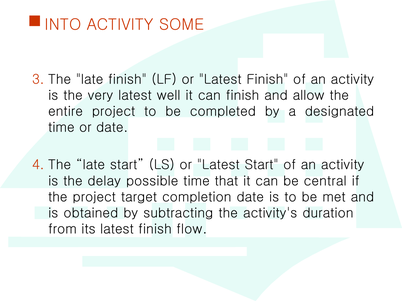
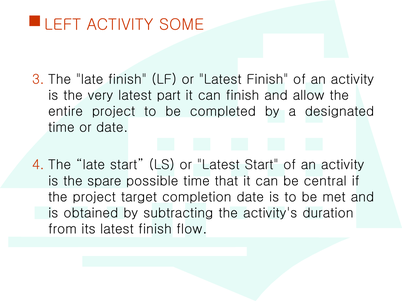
INTO: INTO -> LEFT (63, 25)
well: well -> part (169, 95)
delay: delay -> spare (104, 181)
